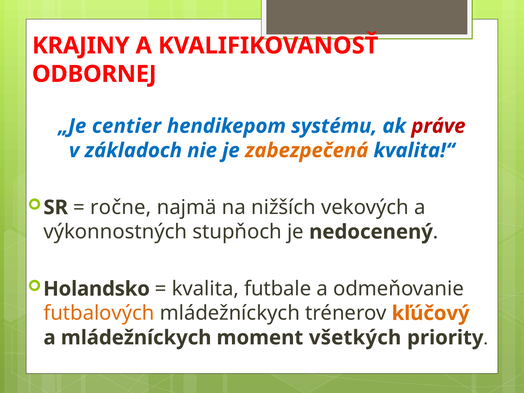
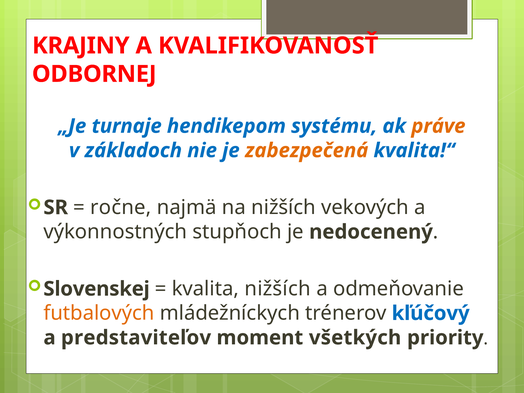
centier: centier -> turnaje (127, 126)
práve colour: red -> orange (438, 126)
Holandsko: Holandsko -> Slovenskej (97, 289)
kvalita futbale: futbale -> nižších (278, 289)
kľúčový colour: orange -> blue (431, 313)
a mládežníckych: mládežníckych -> predstaviteľov (136, 338)
